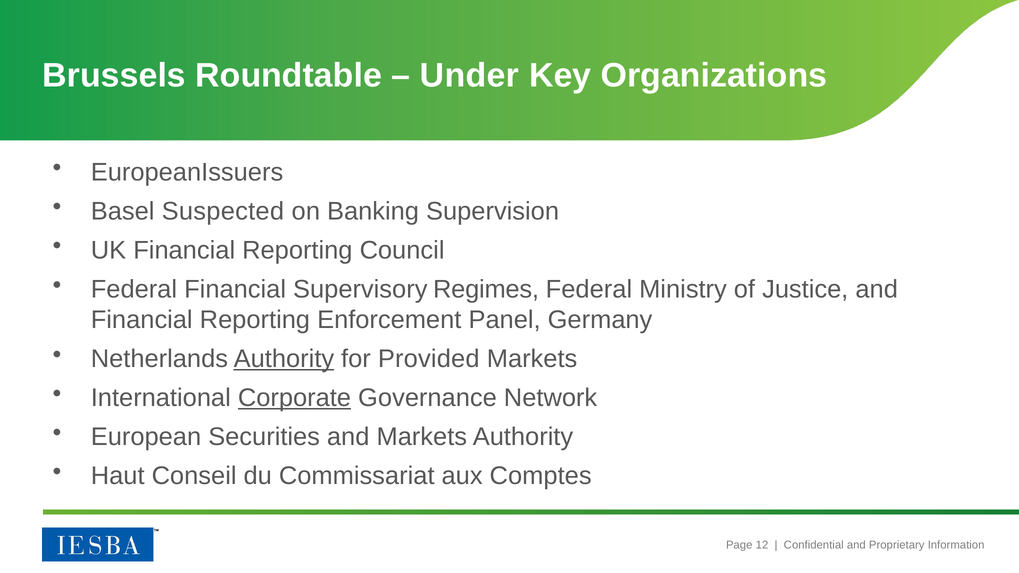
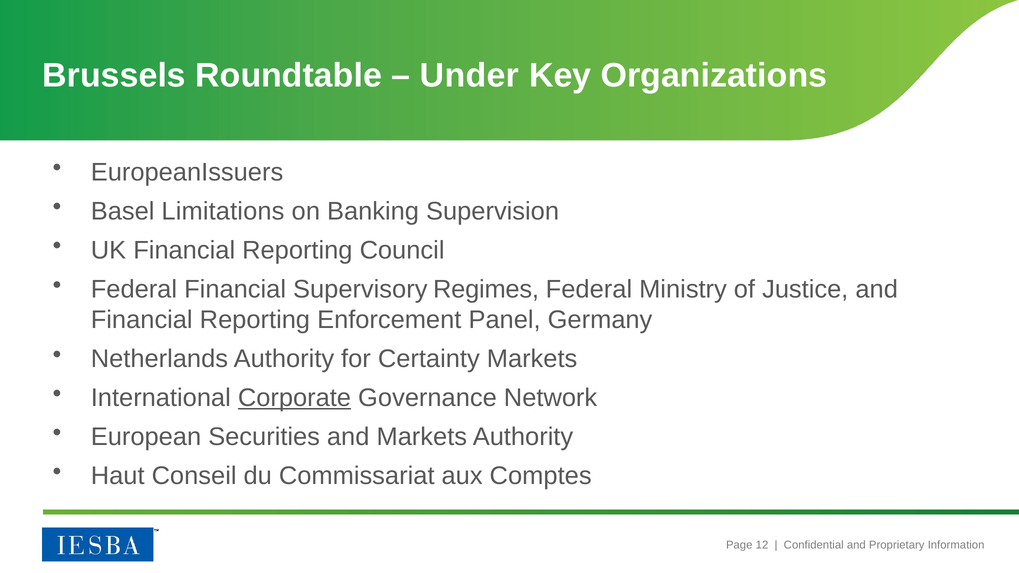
Suspected: Suspected -> Limitations (223, 211)
Authority underline: present -> none (284, 359)
Provided: Provided -> Certainty (429, 359)
